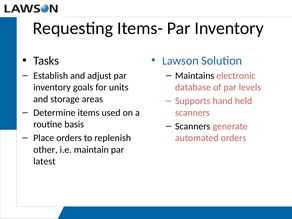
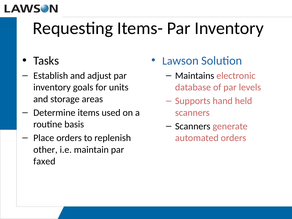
latest: latest -> faxed (44, 161)
